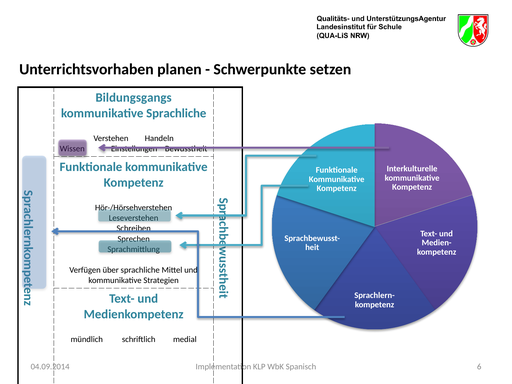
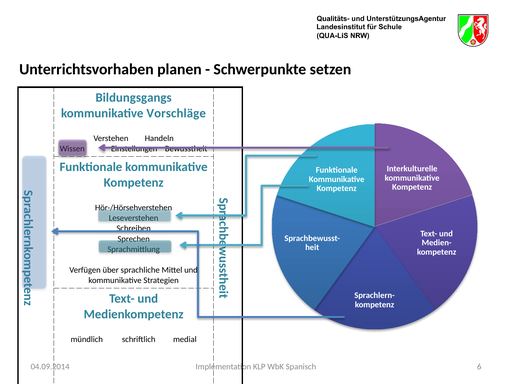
kommunikative Sprachliche: Sprachliche -> Vorschläge (176, 113)
